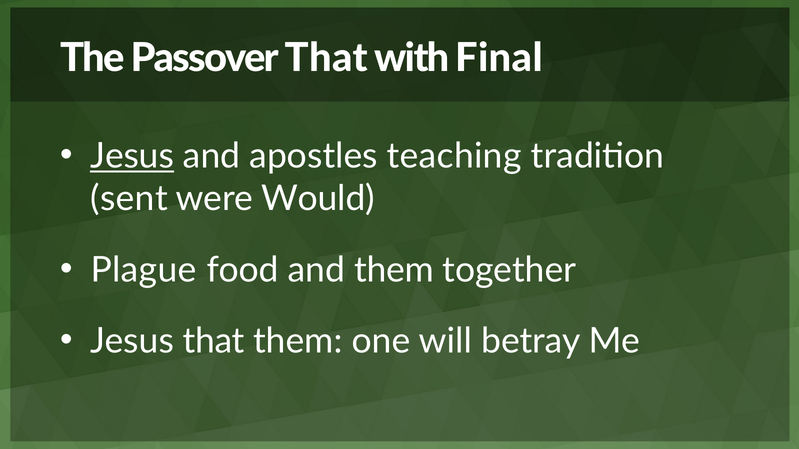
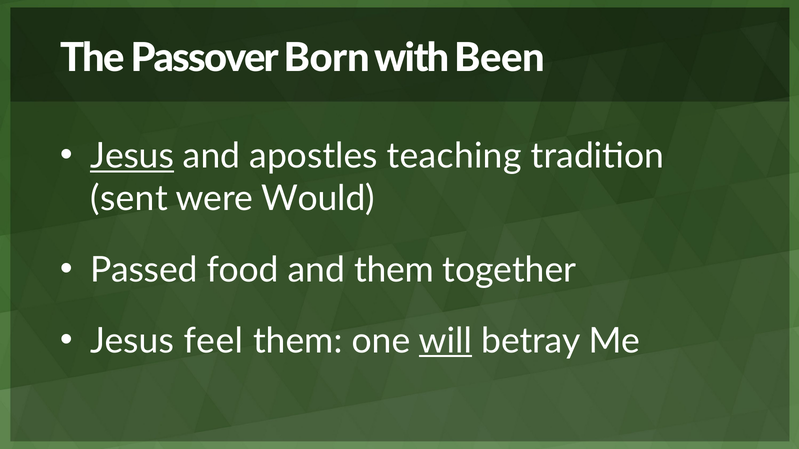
Passover That: That -> Born (327, 58)
Final: Final -> Been (499, 58)
Plague: Plague -> Passed (144, 270)
Jesus that: that -> feel (213, 341)
will underline: none -> present (445, 341)
